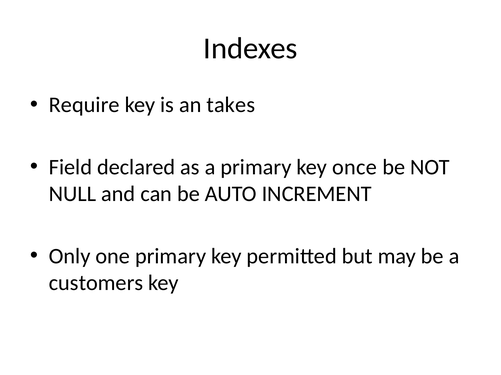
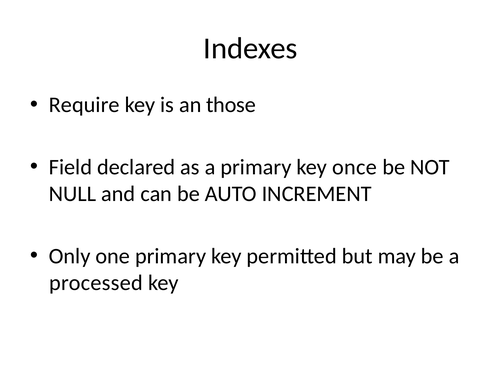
takes: takes -> those (231, 105)
customers: customers -> processed (96, 283)
